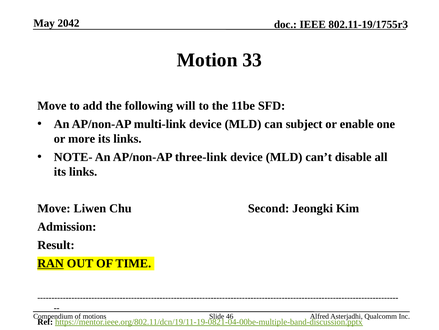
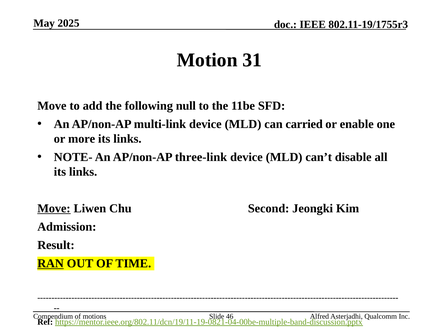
2042: 2042 -> 2025 (68, 23)
33: 33 -> 31 (252, 60)
will: will -> null (186, 105)
subject: subject -> carried (304, 124)
Move underline: none -> present (54, 208)
